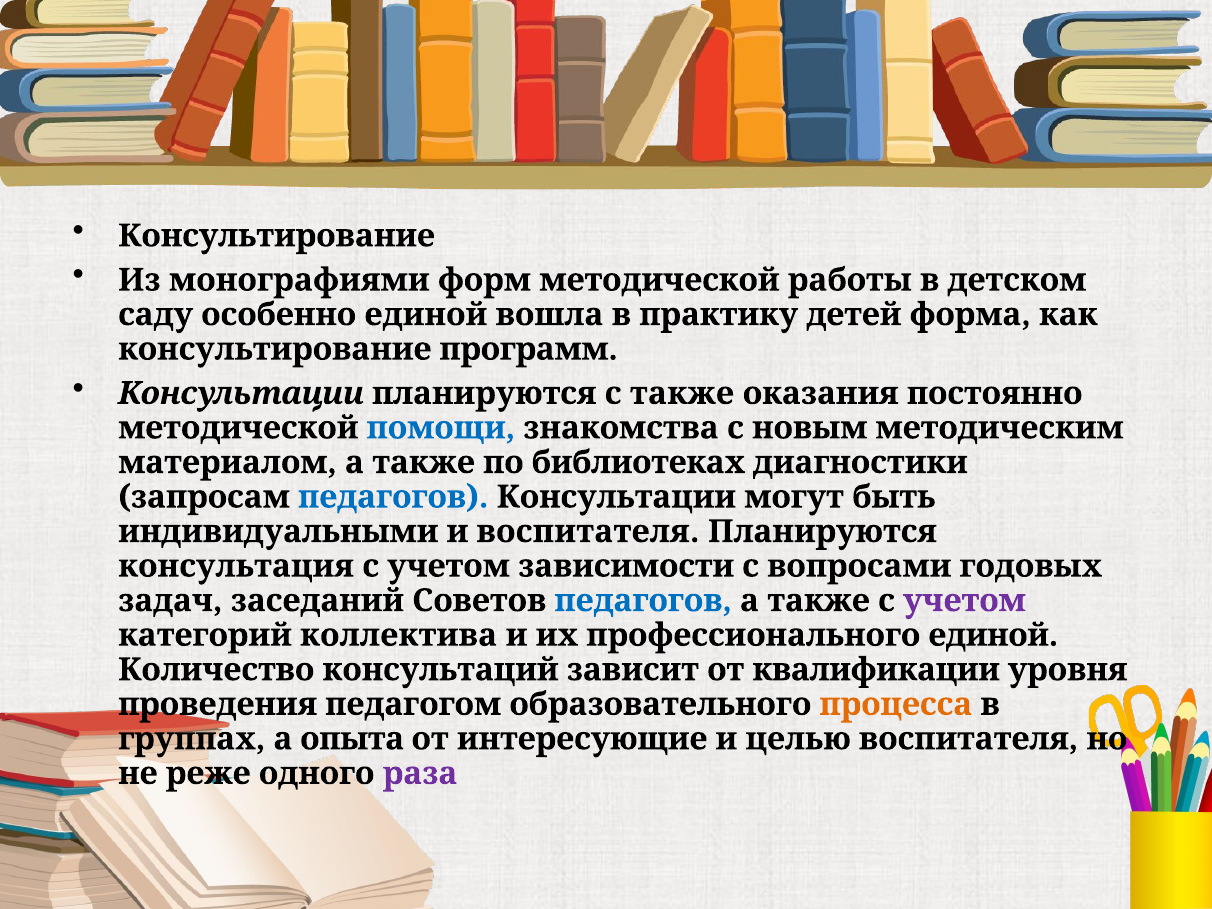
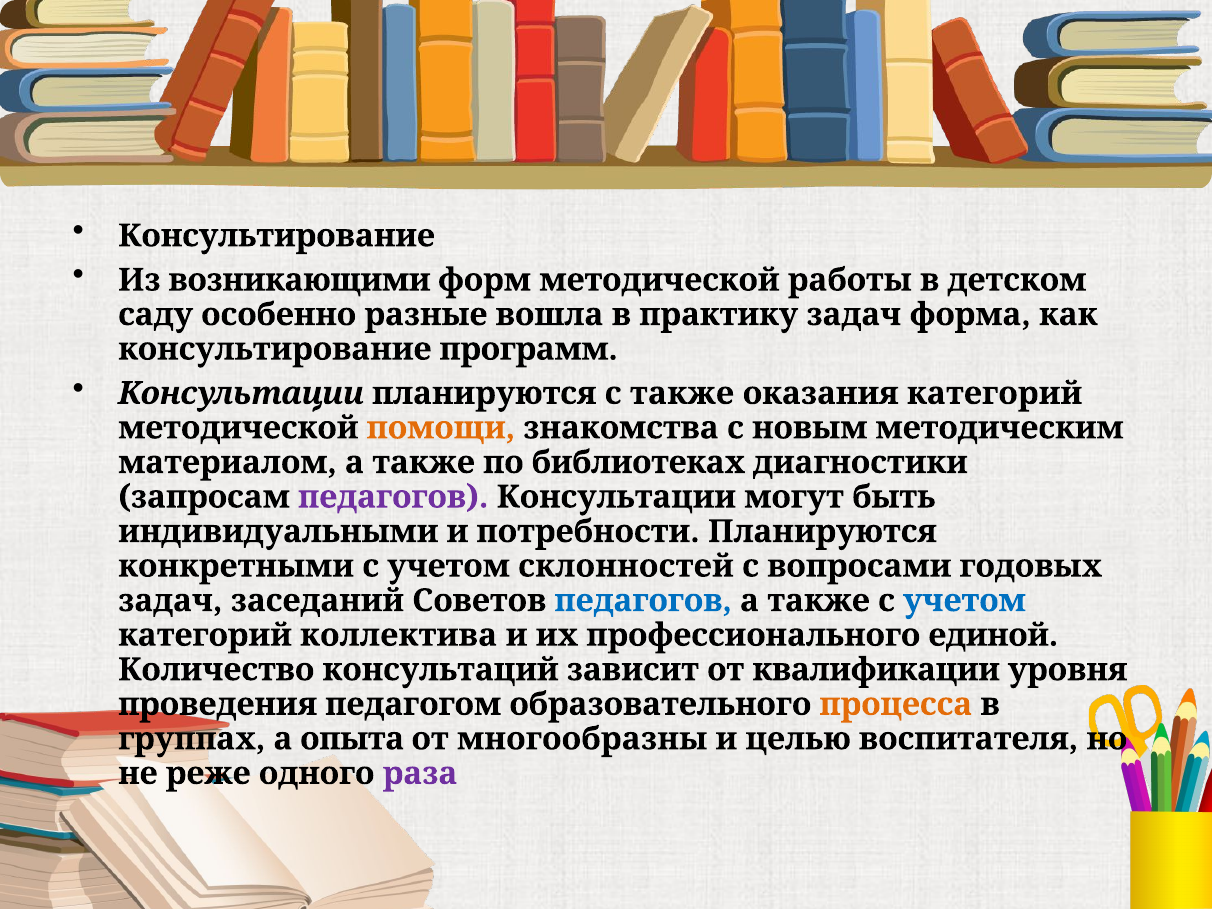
монографиями: монографиями -> возникающими (300, 280)
особенно единой: единой -> разные (426, 315)
практику детей: детей -> задач (854, 315)
оказания постоянно: постоянно -> категорий (995, 393)
помощи colour: blue -> orange (441, 428)
педагогов colour: blue -> purple (393, 497)
и воспитателя: воспитателя -> потребности (588, 532)
консультация: консультация -> конкретными (236, 566)
зависимости: зависимости -> склонностей (626, 566)
учетом colour: purple -> blue (965, 601)
интересующие: интересующие -> многообразны (582, 739)
